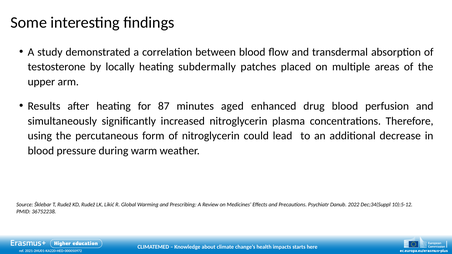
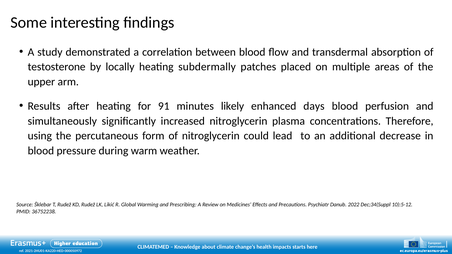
87: 87 -> 91 (164, 106)
aged: aged -> likely (232, 106)
drug: drug -> days (314, 106)
